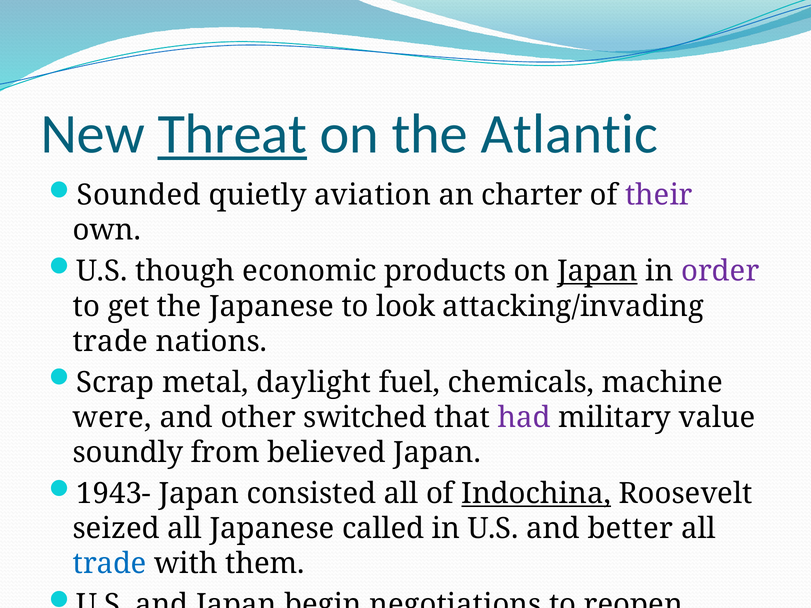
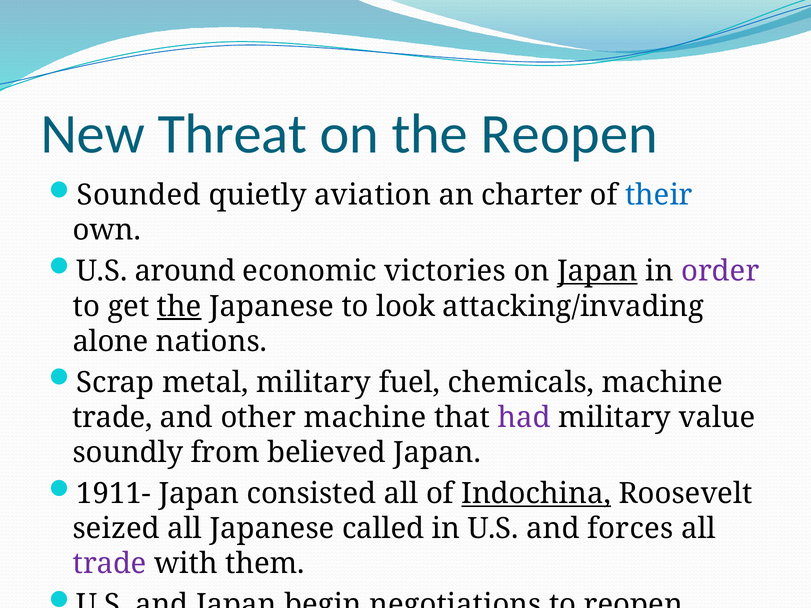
Threat underline: present -> none (232, 134)
the Atlantic: Atlantic -> Reopen (569, 134)
their colour: purple -> blue (659, 195)
though: though -> around (185, 271)
products: products -> victories (445, 271)
the underline: none -> present (179, 307)
trade: trade -> alone (111, 342)
metal daylight: daylight -> military (314, 383)
were: were -> trade (113, 418)
other switched: switched -> machine (365, 418)
1943-: 1943- -> 1911- (114, 494)
better: better -> forces (630, 529)
trade colour: blue -> purple (110, 564)
